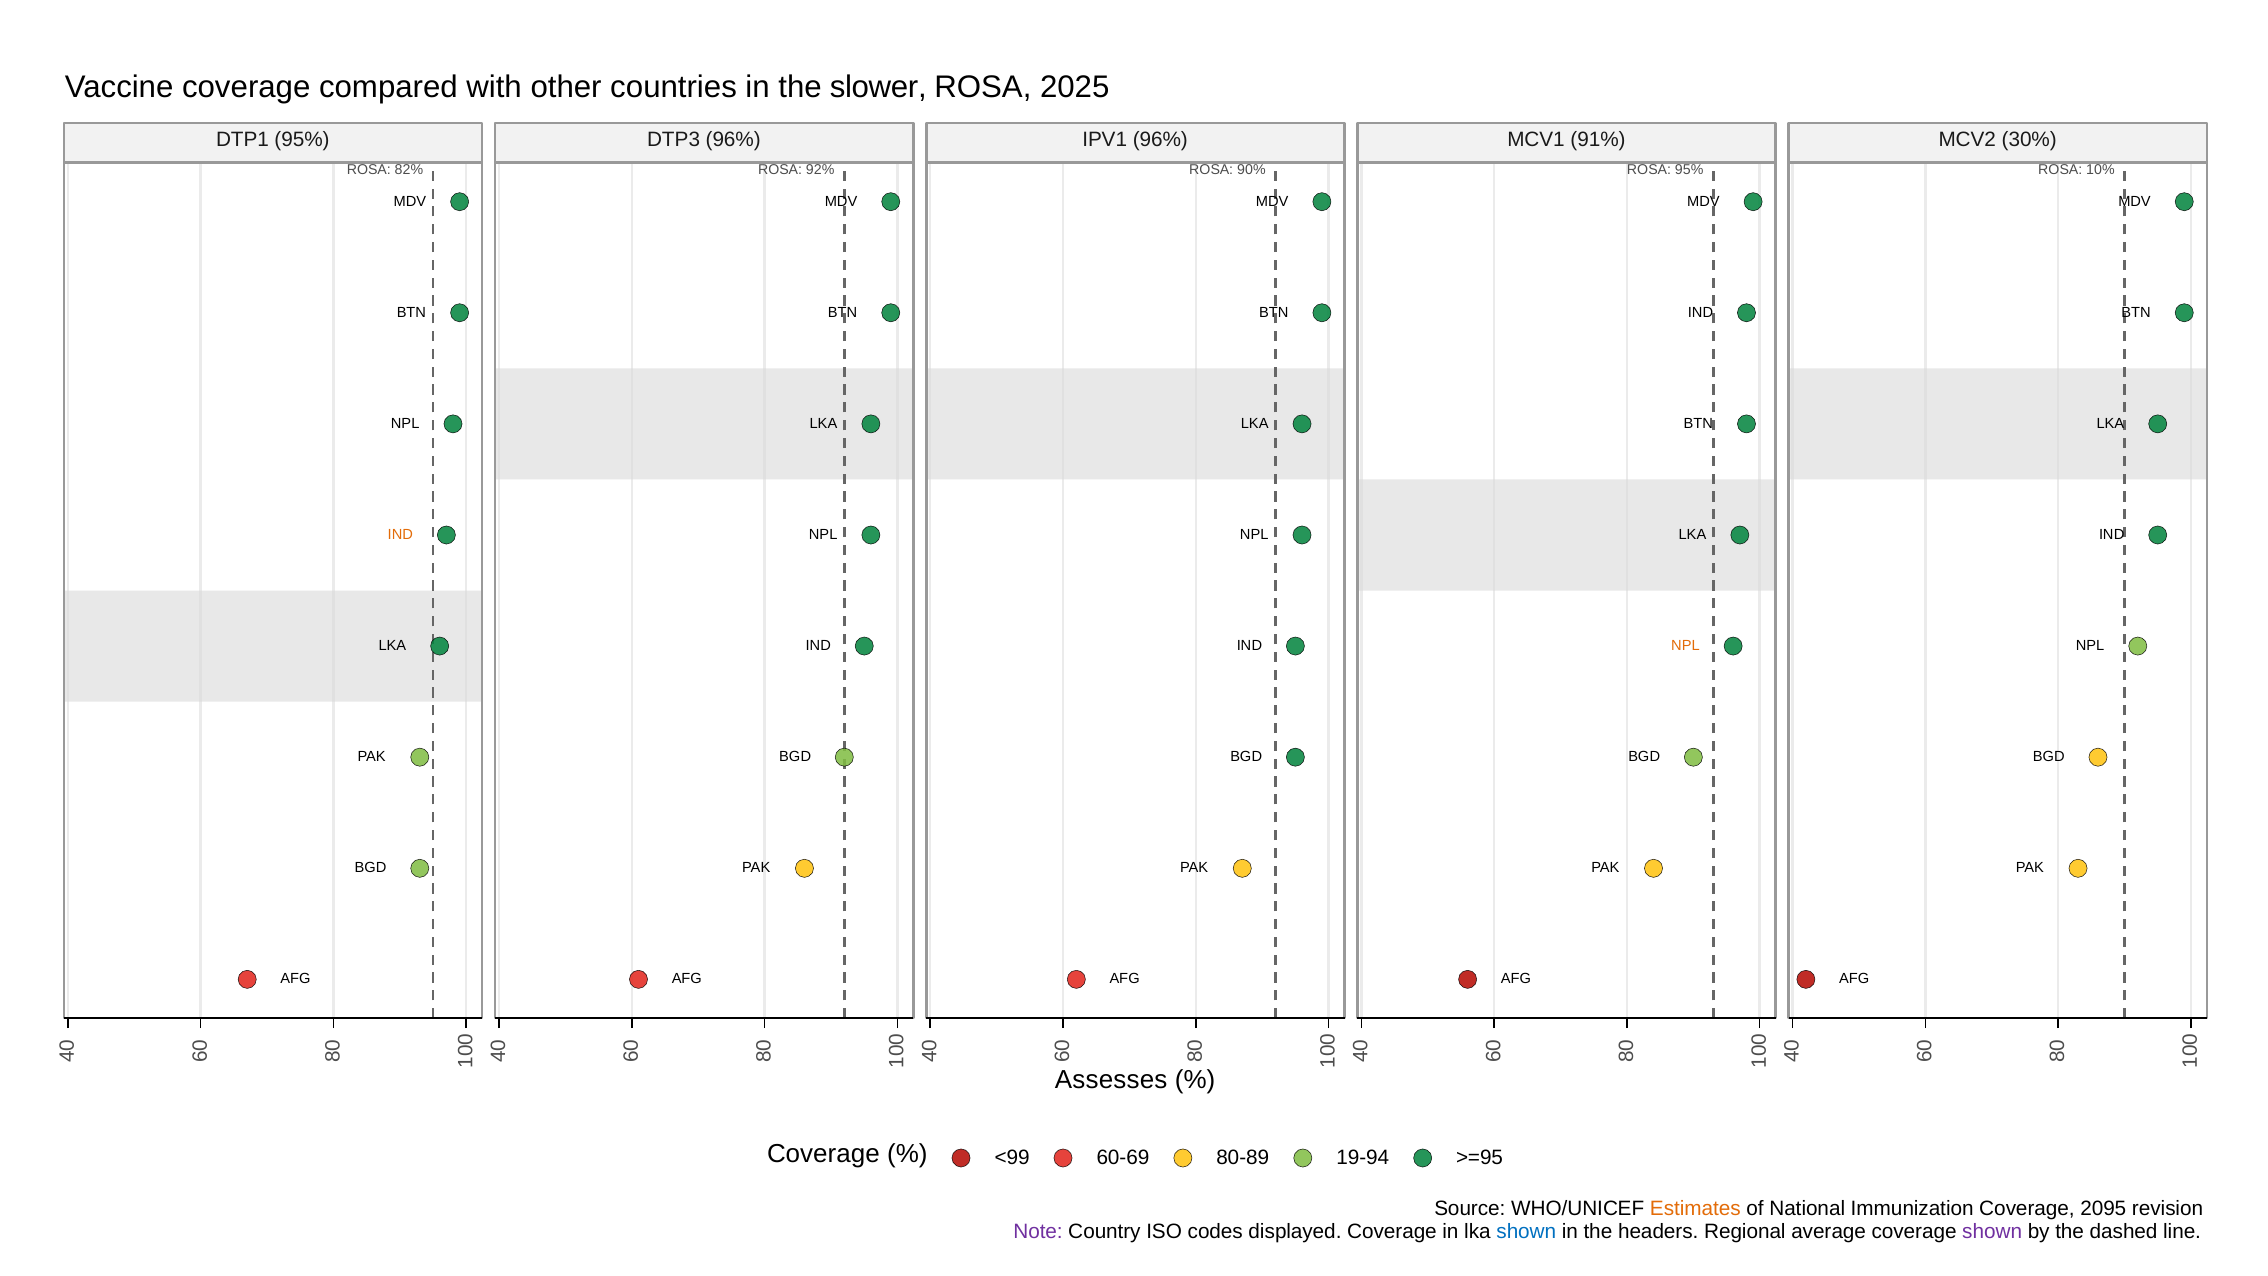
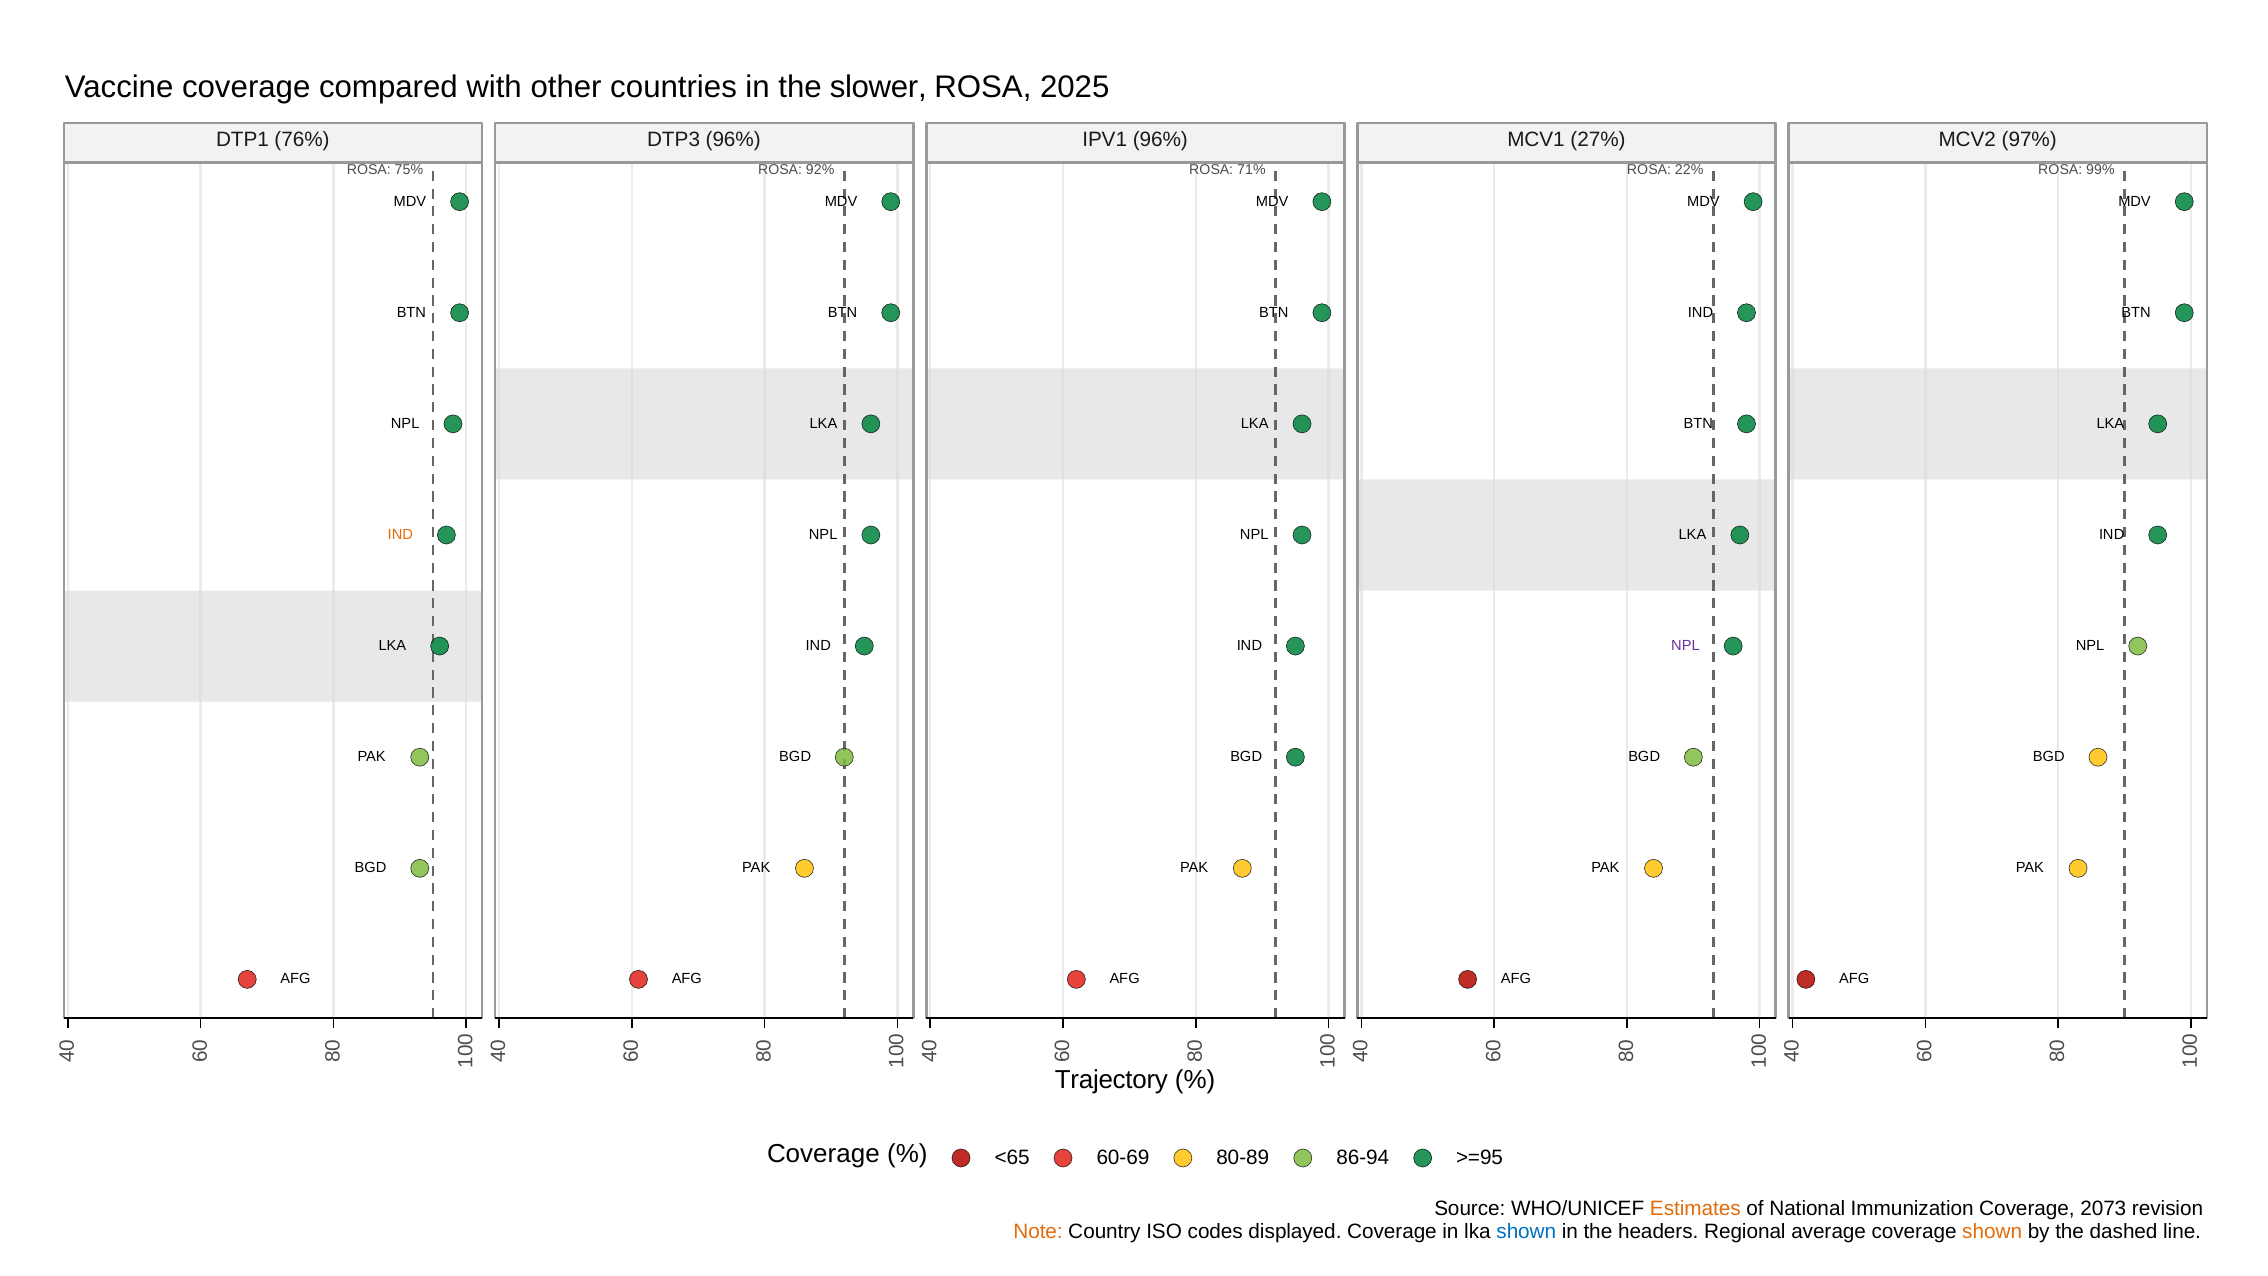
DTP1 95%: 95% -> 76% (302, 140)
91%: 91% -> 27% (1598, 140)
30%: 30% -> 97% (2029, 140)
82%: 82% -> 75% (409, 170)
90%: 90% -> 71% (1251, 170)
ROSA 95%: 95% -> 22% (1689, 170)
10%: 10% -> 99% (2100, 170)
NPL colour: orange -> purple (1685, 645)
Assesses: Assesses -> Trajectory (1111, 1080)
<99: <99 -> <65 (1012, 1157)
19-94: 19-94 -> 86-94 (1363, 1157)
2095: 2095 -> 2073 (2103, 1209)
Note colour: purple -> orange (1038, 1231)
shown colour: purple -> orange (1992, 1231)
